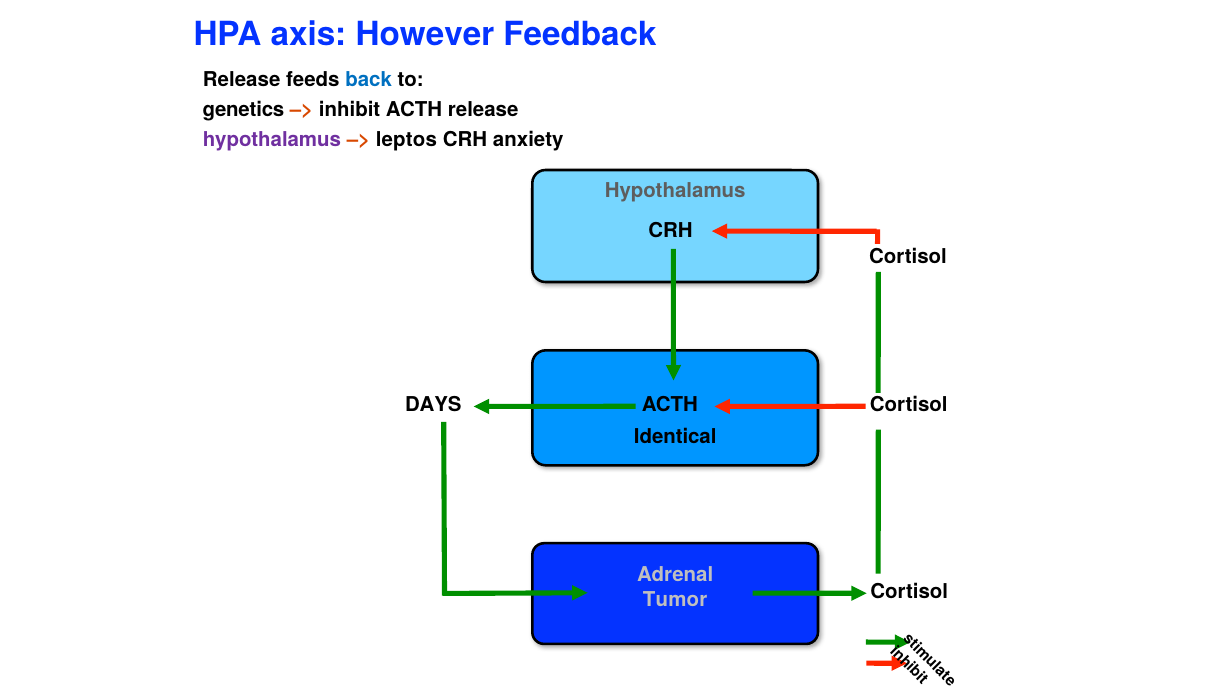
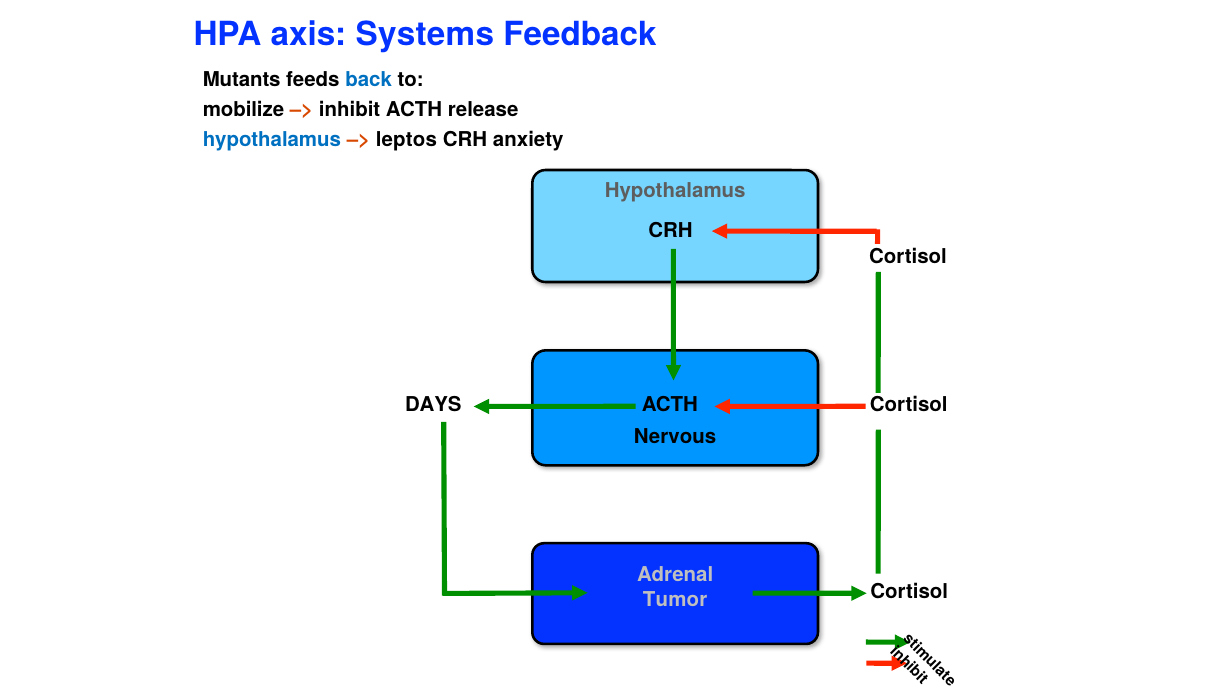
However: However -> Systems (425, 35)
Release: Release -> Mutants (242, 80)
genetics: genetics -> mobilize (243, 110)
hypothalamus colour: purple -> blue (272, 140)
Identical: Identical -> Nervous (675, 436)
